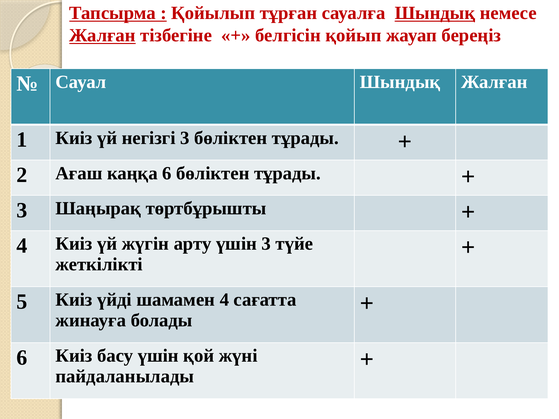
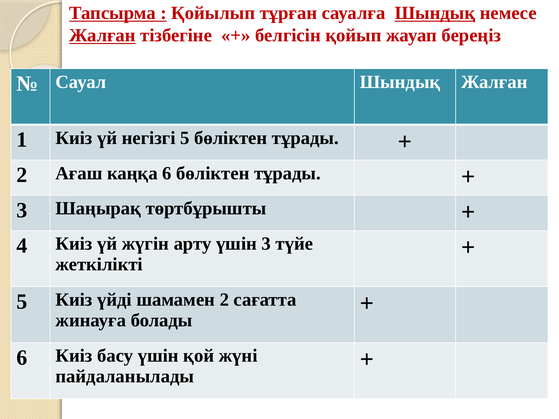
негізгі 3: 3 -> 5 (185, 138)
шамамен 4: 4 -> 2 (224, 300)
